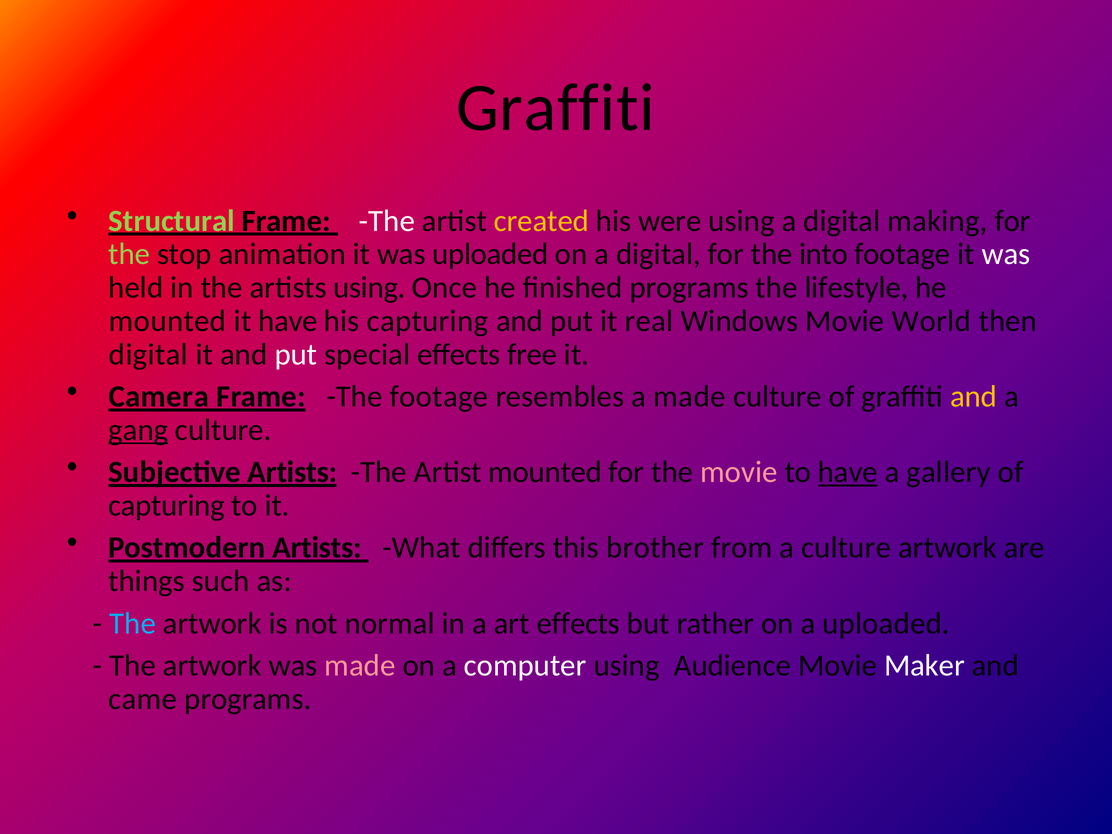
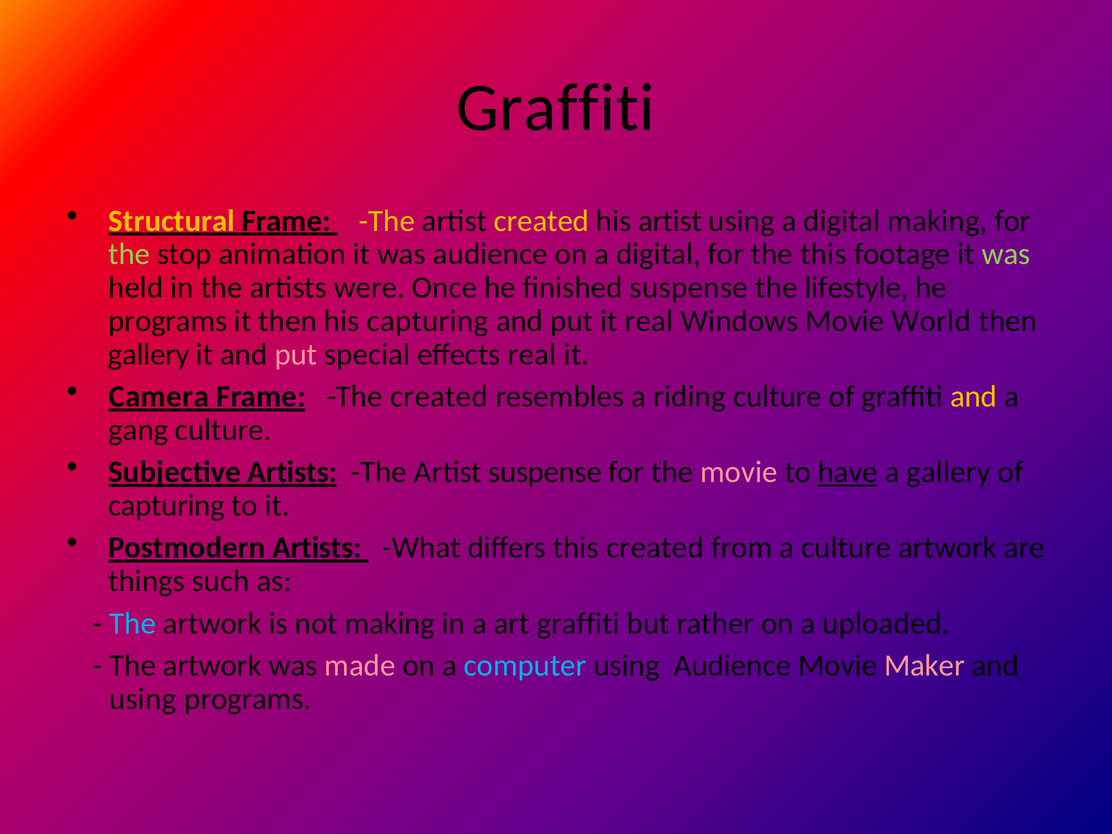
Structural colour: light green -> yellow (172, 221)
The colour: white -> yellow (387, 221)
his were: were -> artist (670, 221)
was uploaded: uploaded -> audience (490, 254)
the into: into -> this (823, 254)
was colour: white -> light green (1006, 254)
artists using: using -> were (369, 288)
finished programs: programs -> suspense (689, 288)
mounted: mounted -> programs (168, 321)
it have: have -> then (288, 321)
digital: digital -> gallery (149, 354)
put colour: white -> pink (296, 354)
effects free: free -> real (532, 354)
The footage: footage -> created (439, 397)
a made: made -> riding (690, 397)
gang underline: present -> none (138, 430)
Artist mounted: mounted -> suspense (545, 472)
this brother: brother -> created (655, 548)
not normal: normal -> making (390, 623)
art effects: effects -> graffiti (578, 623)
computer colour: white -> light blue (525, 666)
Maker colour: white -> pink (924, 666)
came: came -> using (143, 699)
